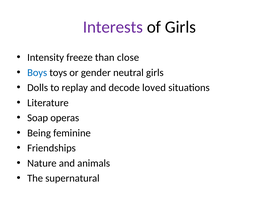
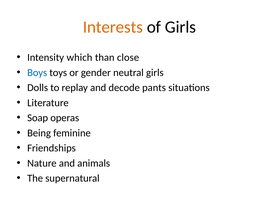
Interests colour: purple -> orange (113, 27)
freeze: freeze -> which (79, 57)
loved: loved -> pants (154, 87)
